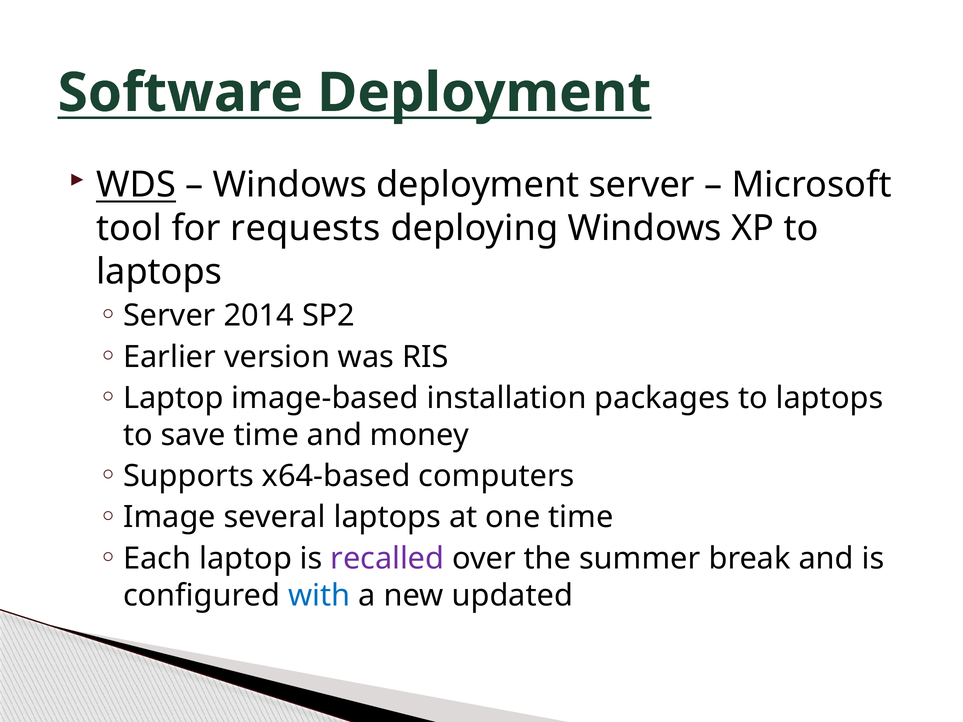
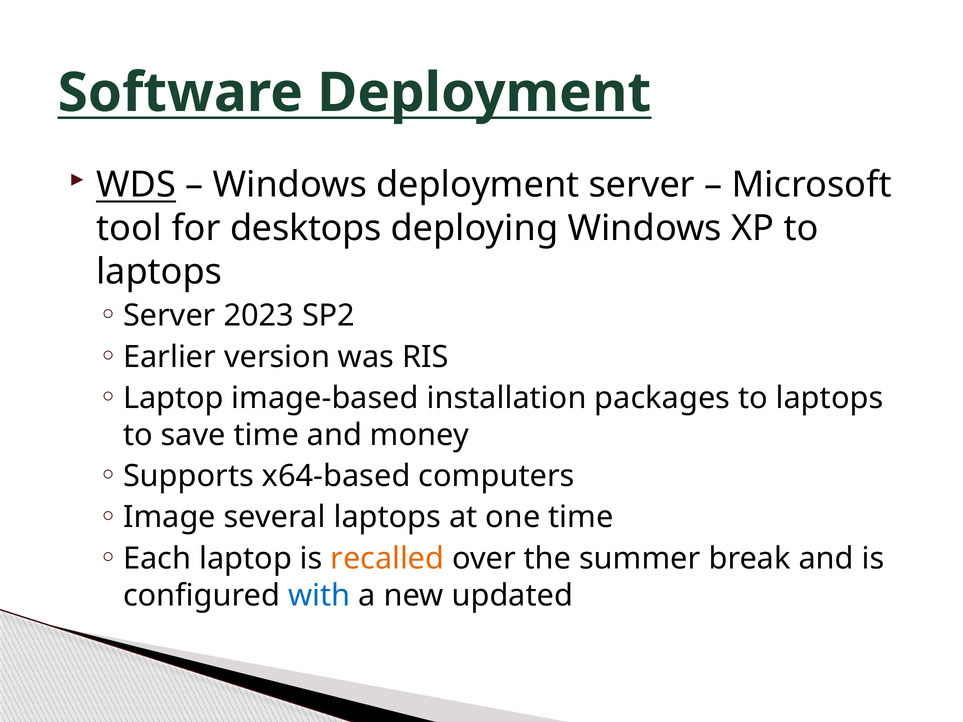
requests: requests -> desktops (306, 228)
2014: 2014 -> 2023 (259, 316)
recalled colour: purple -> orange (387, 559)
